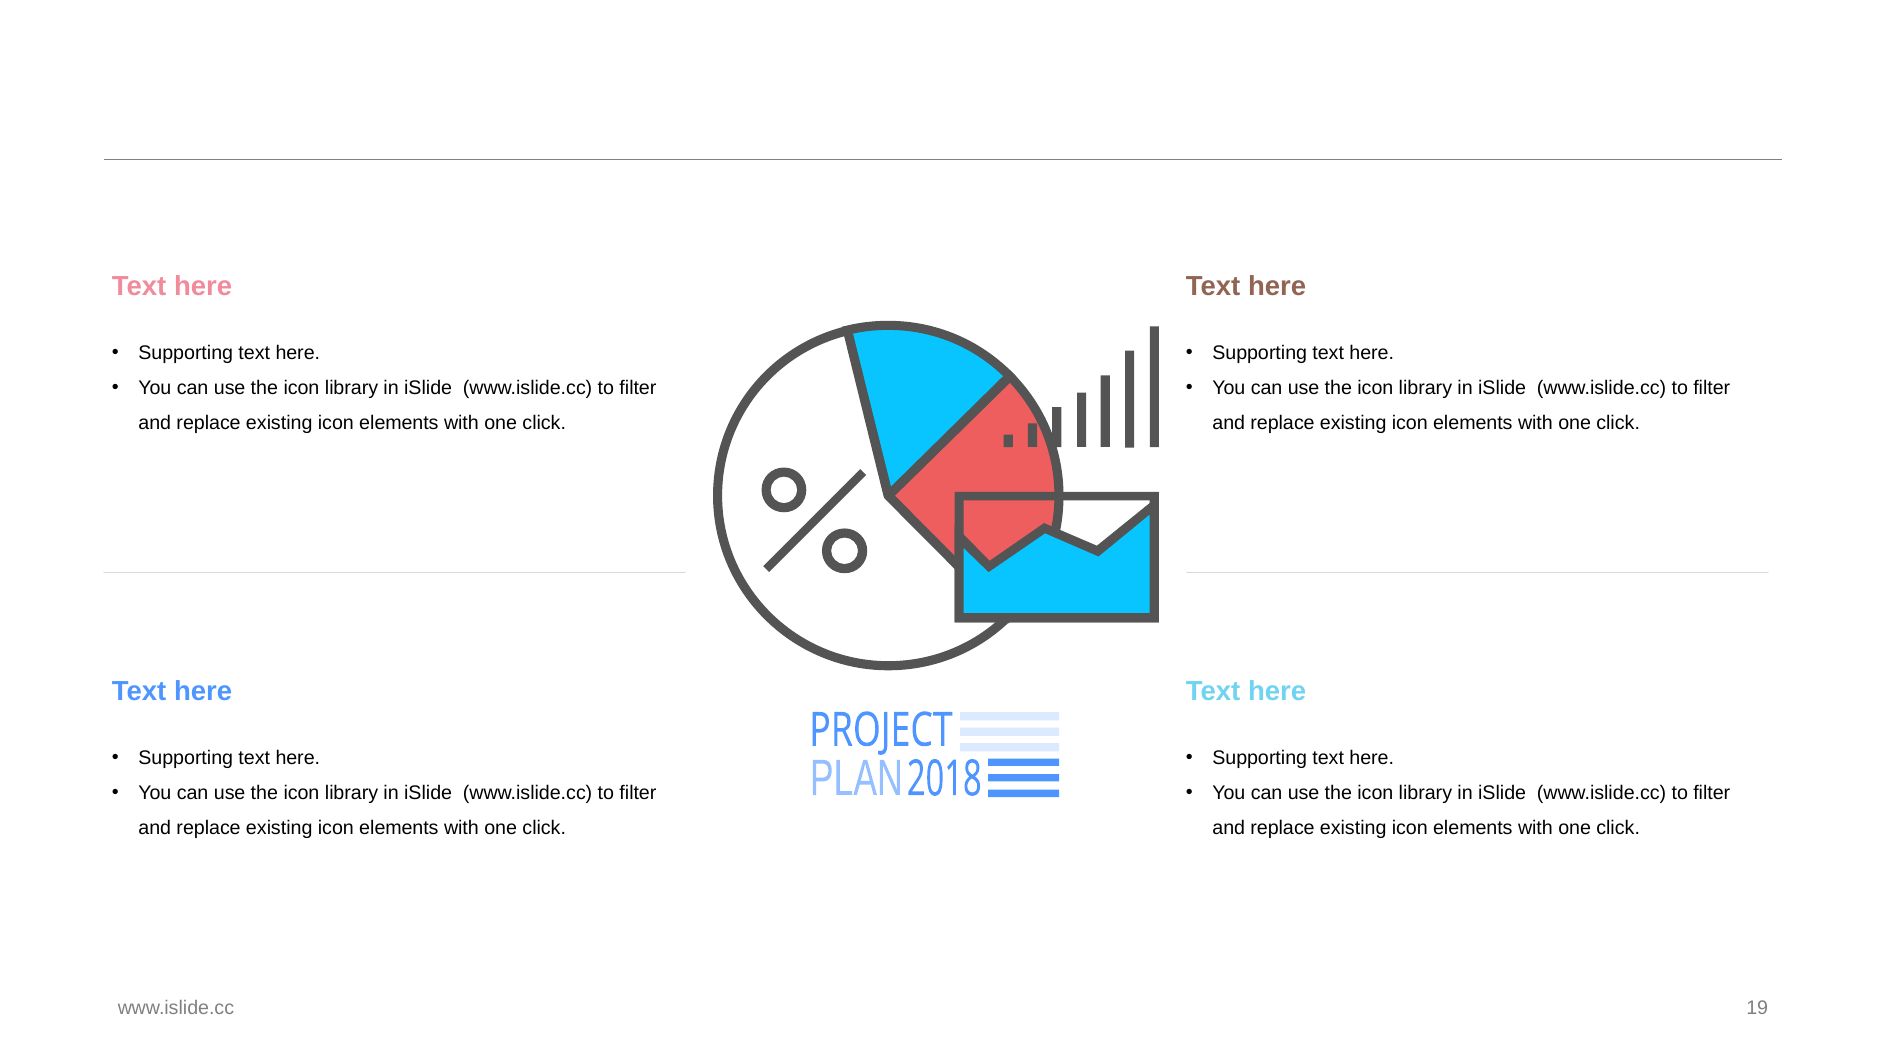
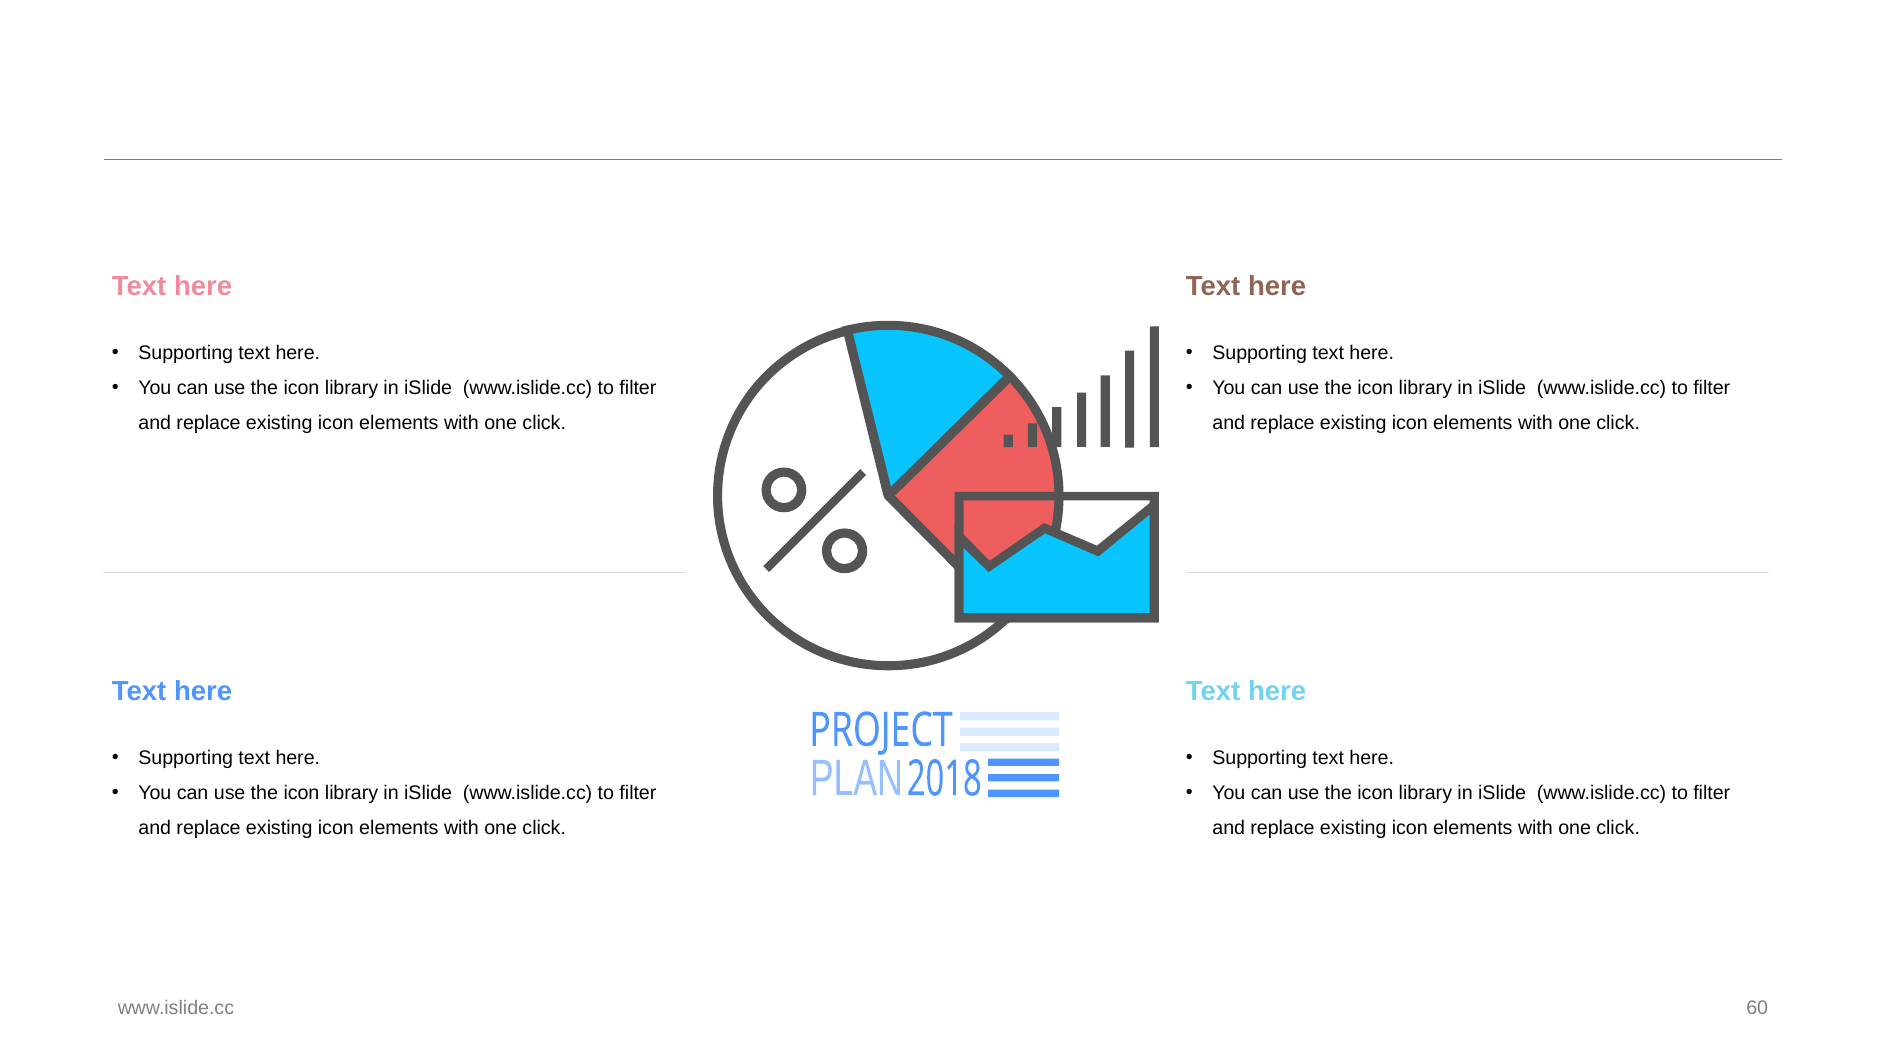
19: 19 -> 60 (1757, 1008)
